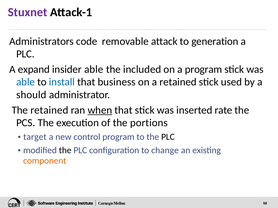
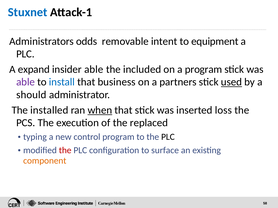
Stuxnet colour: purple -> blue (28, 12)
code: code -> odds (87, 41)
attack: attack -> intent (164, 41)
generation: generation -> equipment (215, 41)
able colour: blue -> purple (26, 82)
a retained: retained -> partners (178, 82)
used underline: none -> present (231, 82)
The retained: retained -> installed (49, 110)
rate: rate -> loss (223, 110)
portions: portions -> replaced (149, 123)
target: target -> typing (35, 137)
the colour: black -> red (65, 151)
change: change -> surface (165, 151)
